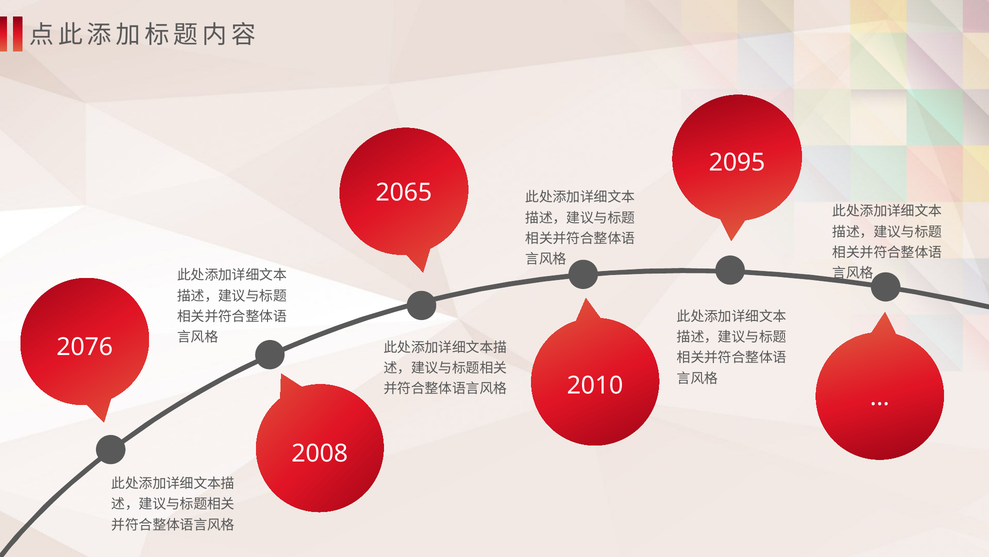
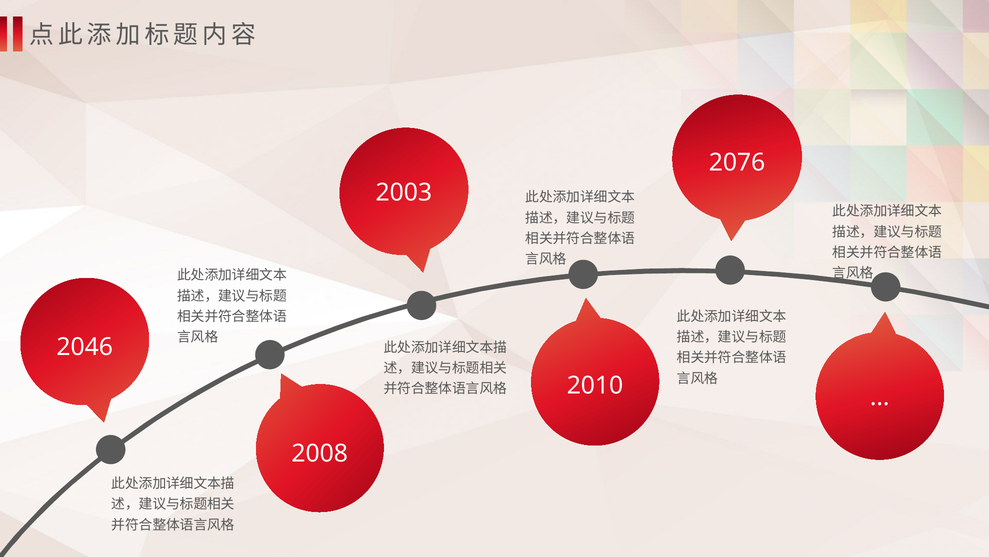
2095: 2095 -> 2076 (737, 163)
2065: 2065 -> 2003 (404, 192)
2076: 2076 -> 2046 (85, 347)
